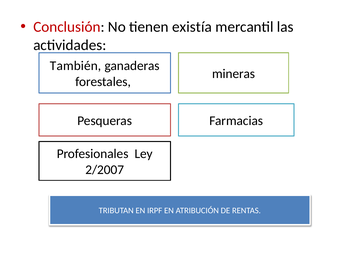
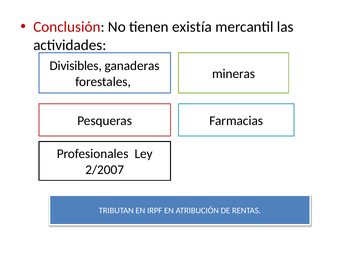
También: También -> Divisibles (76, 66)
